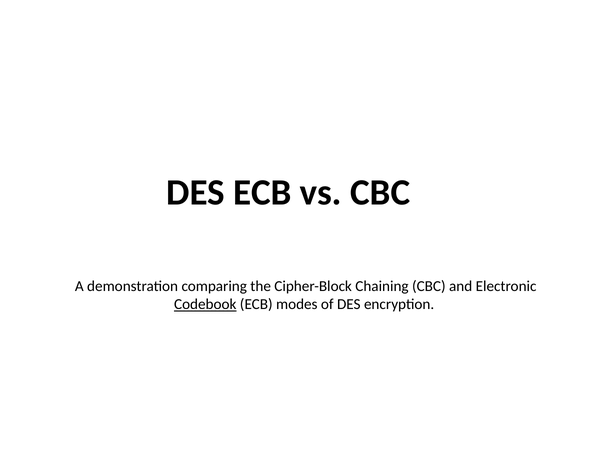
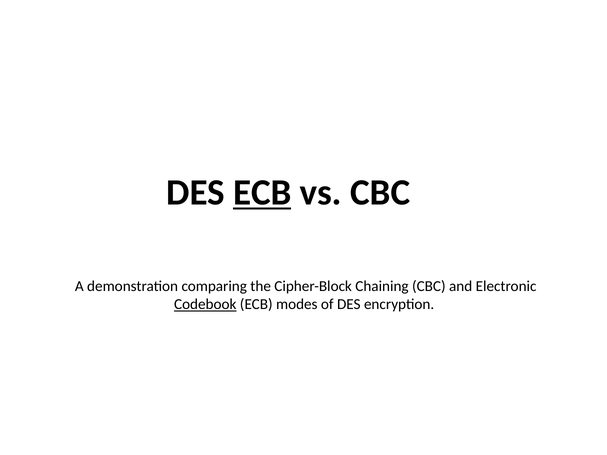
ECB underline: none -> present (262, 193)
